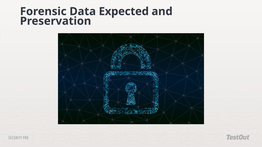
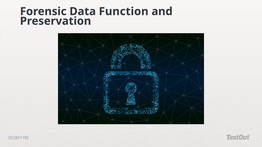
Expected: Expected -> Function (124, 11)
